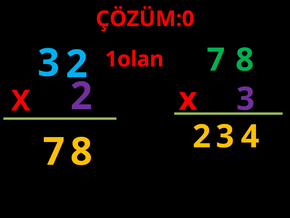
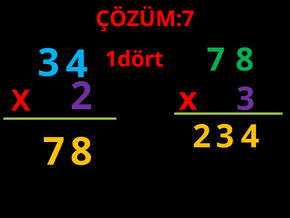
ÇÖZÜM:0: ÇÖZÜM:0 -> ÇÖZÜM:7 (145, 19)
1olan: 1olan -> 1dört (134, 59)
2: 2 -> 4 (77, 64)
